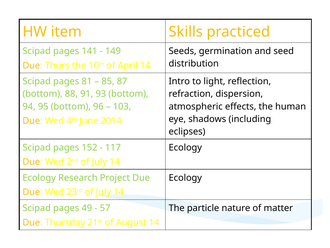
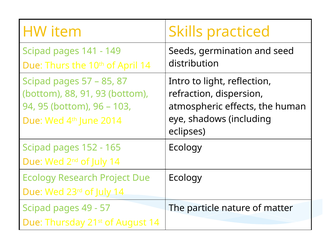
pages 81: 81 -> 57 (87, 81)
117: 117 -> 165 (113, 147)
